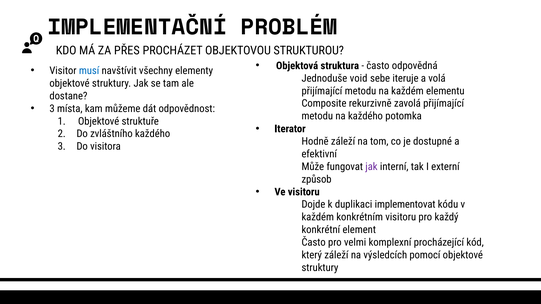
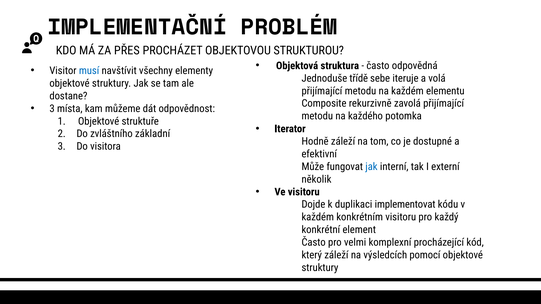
void: void -> třídě (359, 78)
zvláštního každého: každého -> základní (153, 134)
jak colour: purple -> blue (371, 167)
způsob: způsob -> několik (316, 179)
